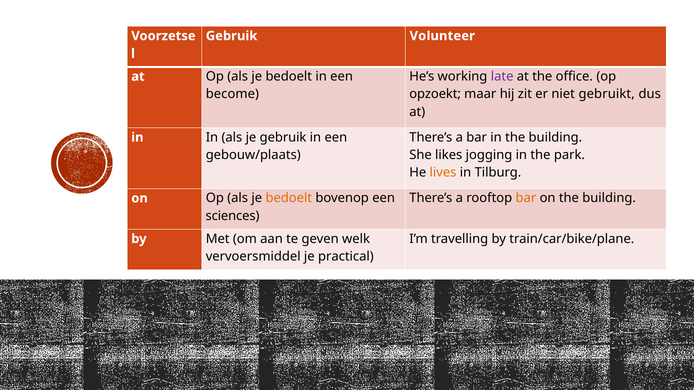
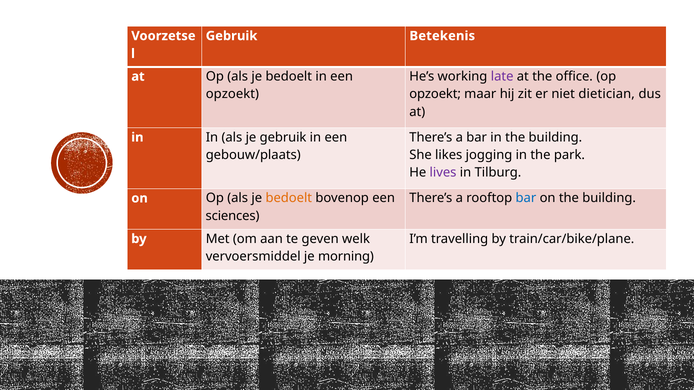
Volunteer: Volunteer -> Betekenis (442, 36)
become: become -> opzoekt (232, 94)
gebruikt: gebruikt -> dietician (607, 94)
lives colour: orange -> purple (443, 173)
bar colour: orange -> blue (526, 198)
practical: practical -> morning (346, 257)
